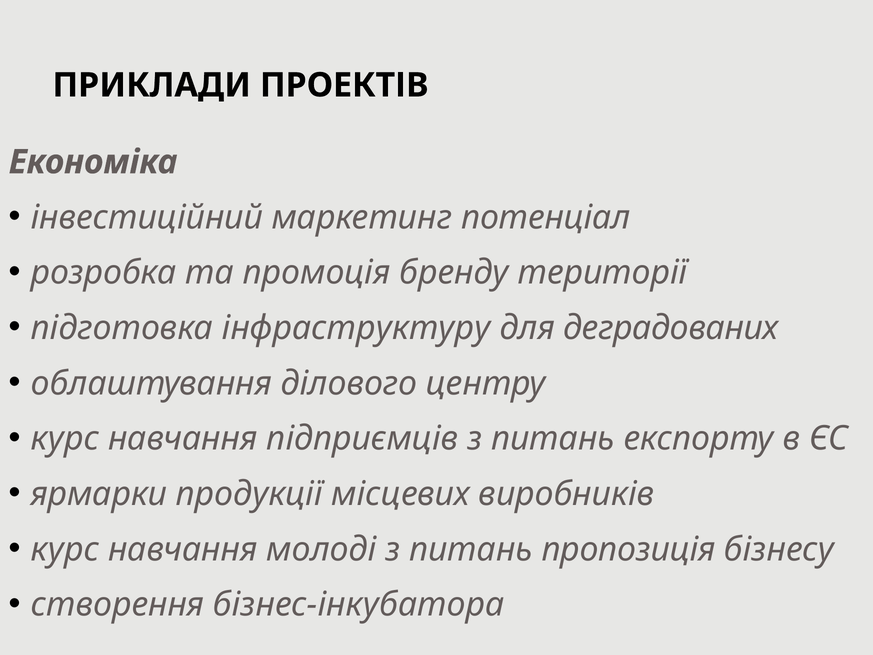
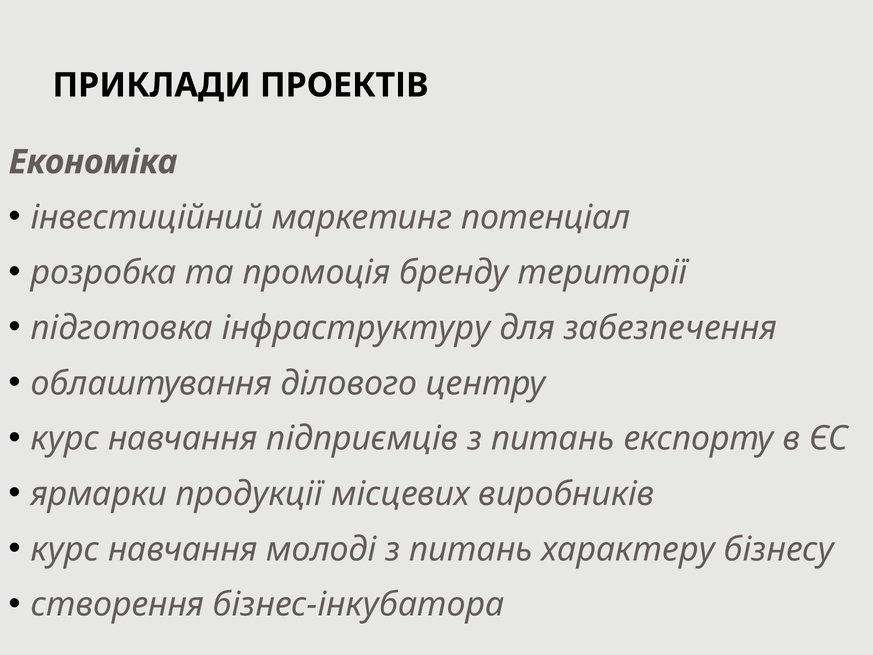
деградованих: деградованих -> забезпечення (670, 328)
пропозиція: пропозиція -> характеру (628, 549)
